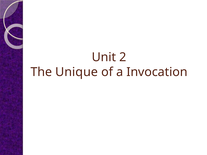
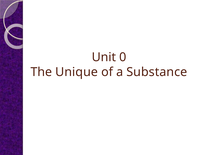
2: 2 -> 0 (123, 57)
Invocation: Invocation -> Substance (157, 72)
